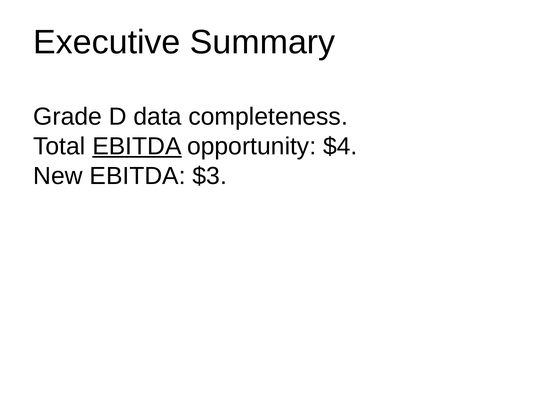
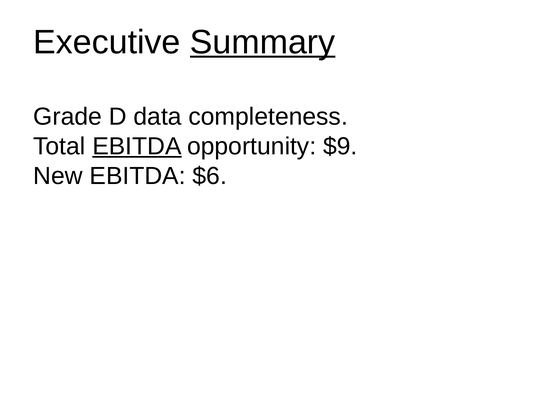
Summary underline: none -> present (263, 42)
$4: $4 -> $9 (340, 146)
$3: $3 -> $6 (210, 176)
